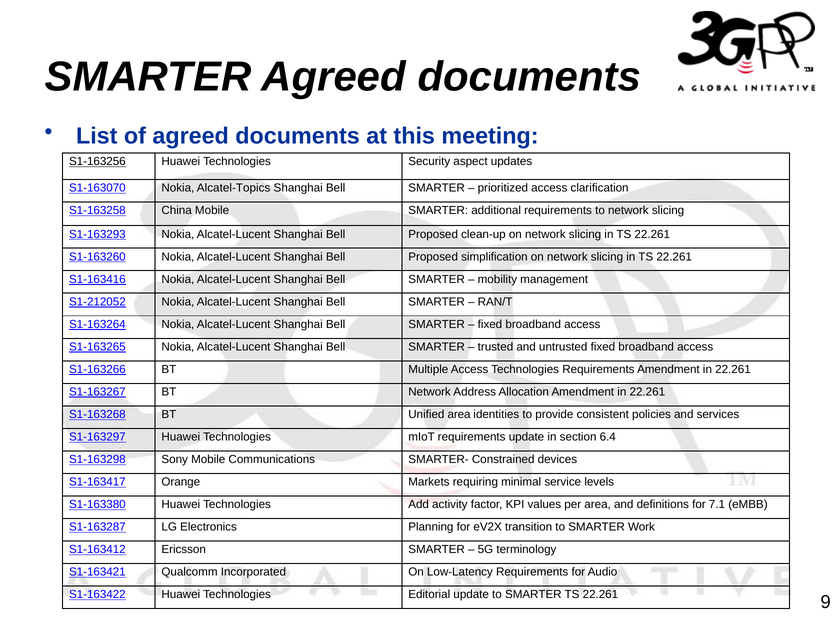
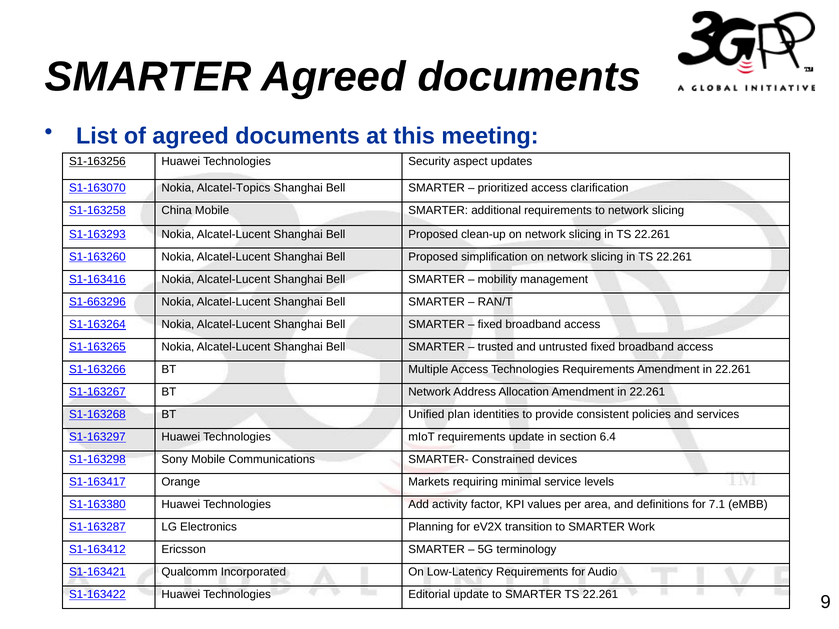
S1-212052: S1-212052 -> S1-663296 (97, 302)
Unified area: area -> plan (459, 415)
